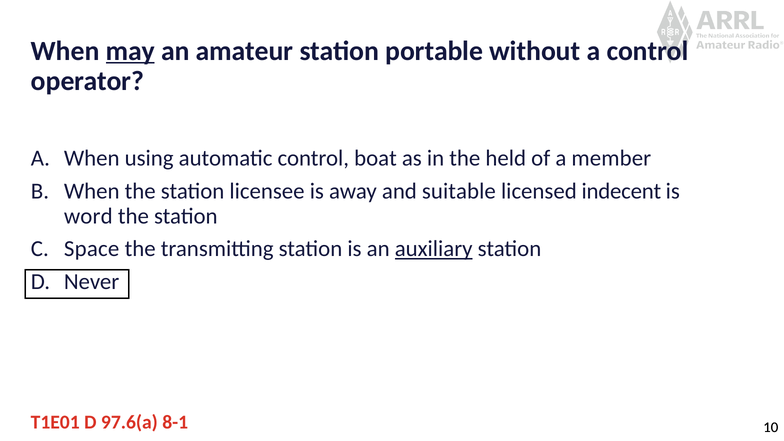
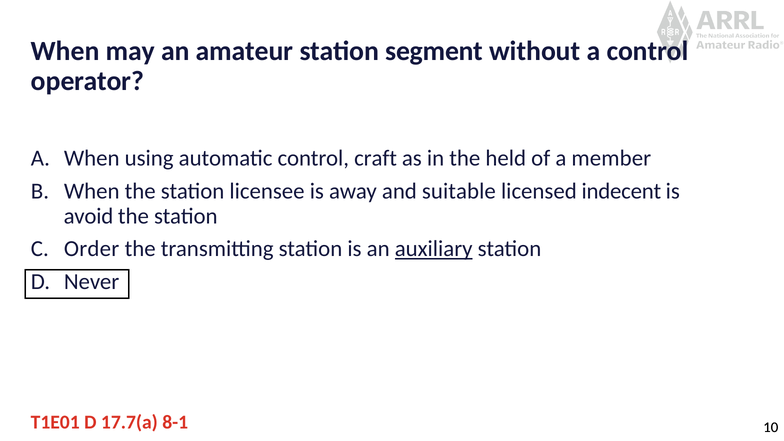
may underline: present -> none (130, 51)
portable: portable -> segment (434, 51)
boat: boat -> craft (376, 158)
word: word -> avoid (88, 216)
Space: Space -> Order (92, 249)
97.6(a: 97.6(a -> 17.7(a (129, 422)
